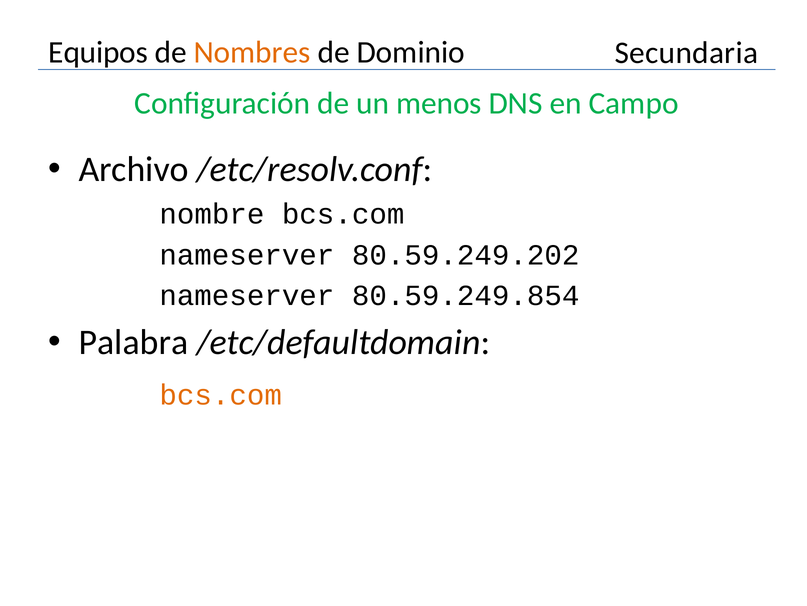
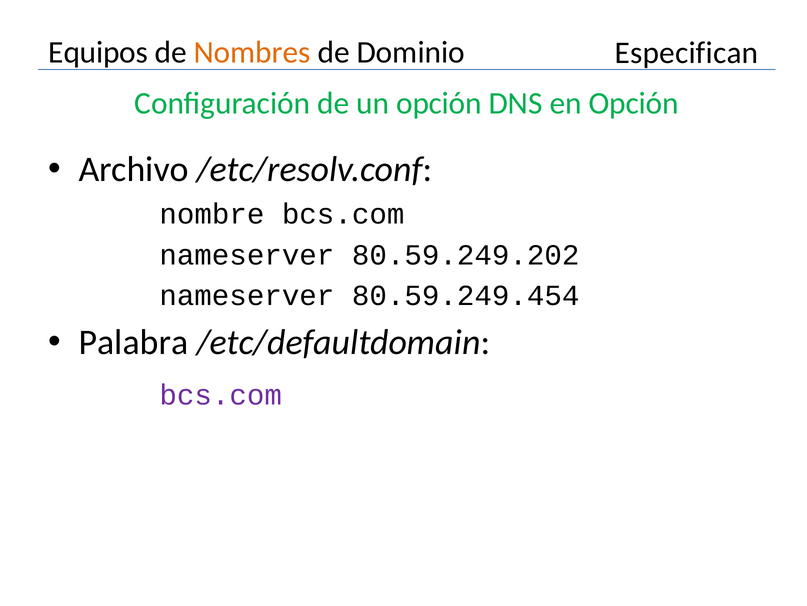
Secundaria: Secundaria -> Especifican (686, 53)
un menos: menos -> opción (439, 103)
en Campo: Campo -> Opción (634, 103)
80.59.249.854: 80.59.249.854 -> 80.59.249.454 (466, 295)
bcs.com colour: orange -> purple (221, 395)
